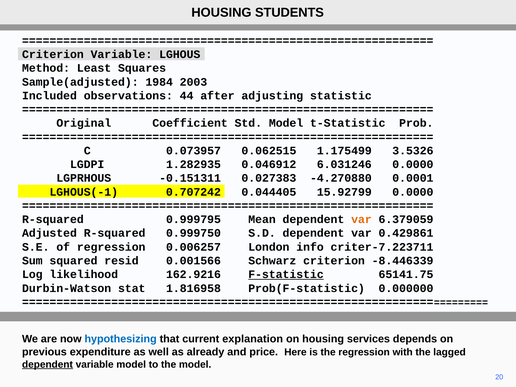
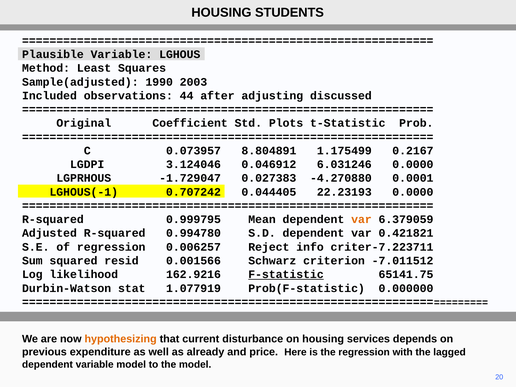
Criterion: Criterion -> Plausible (53, 54)
1984: 1984 -> 1990 (159, 82)
statistic: statistic -> discussed (341, 96)
Std Model: Model -> Plots (286, 123)
0.062515: 0.062515 -> 8.804891 (269, 151)
3.5326: 3.5326 -> 0.2167 (413, 151)
1.282935: 1.282935 -> 3.124046 (193, 164)
-0.151311: -0.151311 -> -1.729047 (190, 178)
15.92799: 15.92799 -> 22.23193 (344, 192)
0.999750: 0.999750 -> 0.994780 (193, 233)
0.429861: 0.429861 -> 0.421821 (406, 233)
London: London -> Reject (269, 247)
-8.446339: -8.446339 -> -7.011512 (403, 261)
1.816958: 1.816958 -> 1.077919 (193, 288)
hypothesizing colour: blue -> orange (121, 339)
explanation: explanation -> disturbance (253, 339)
dependent underline: present -> none (47, 364)
